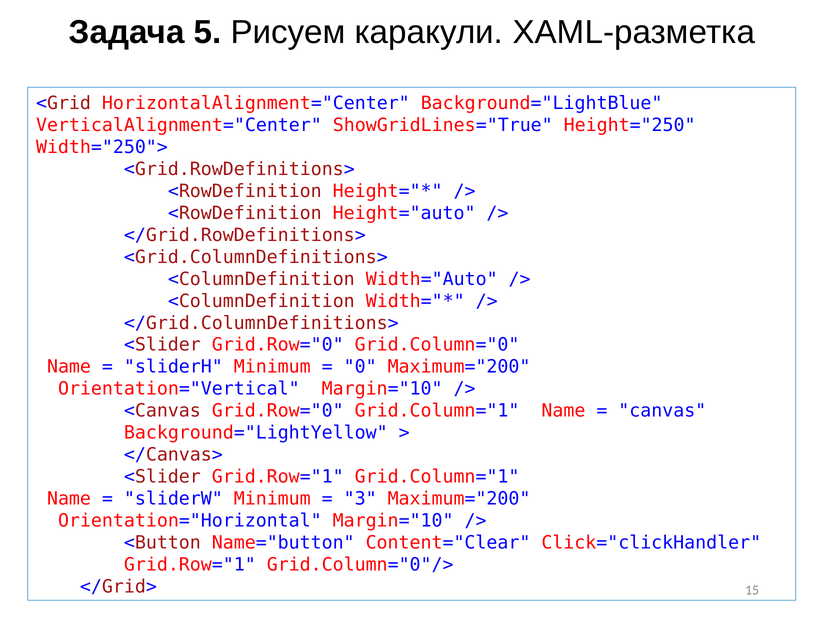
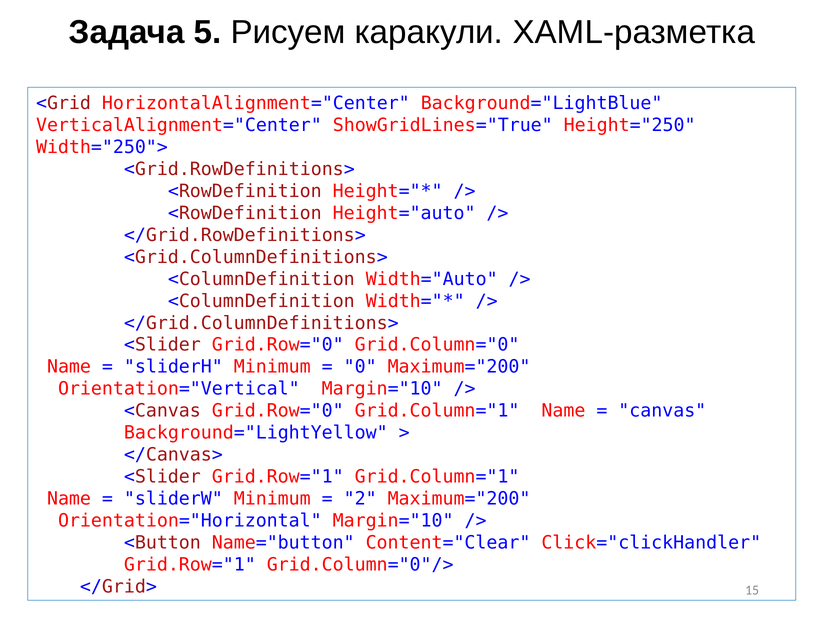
3: 3 -> 2 (360, 499)
